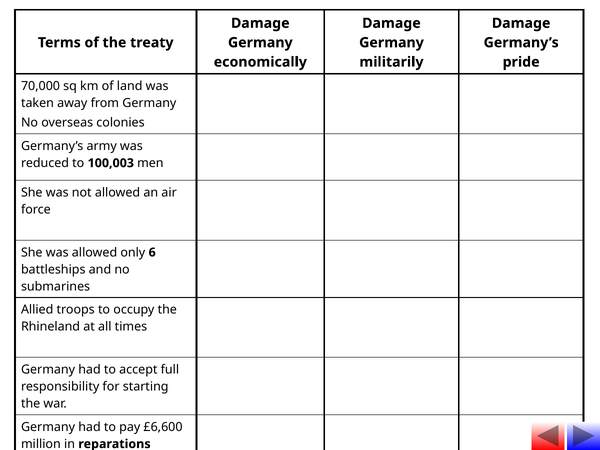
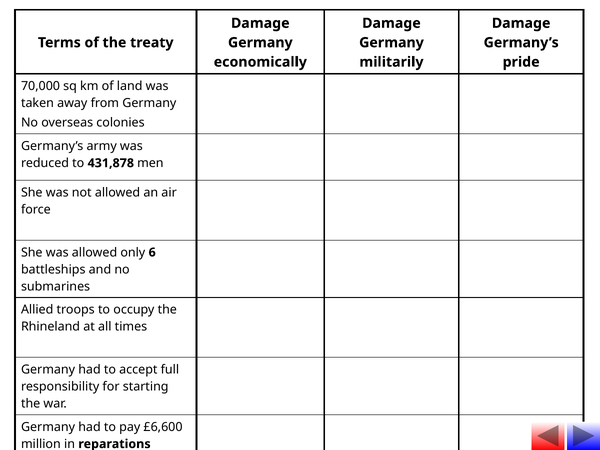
100,003: 100,003 -> 431,878 (111, 163)
